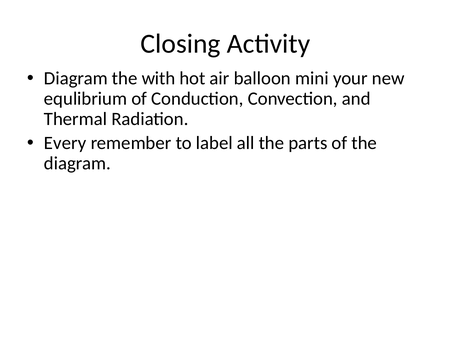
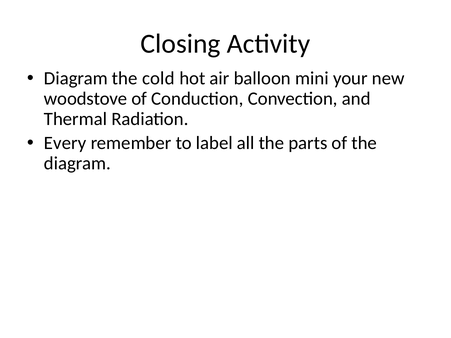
with: with -> cold (158, 78)
equlibrium: equlibrium -> woodstove (86, 99)
